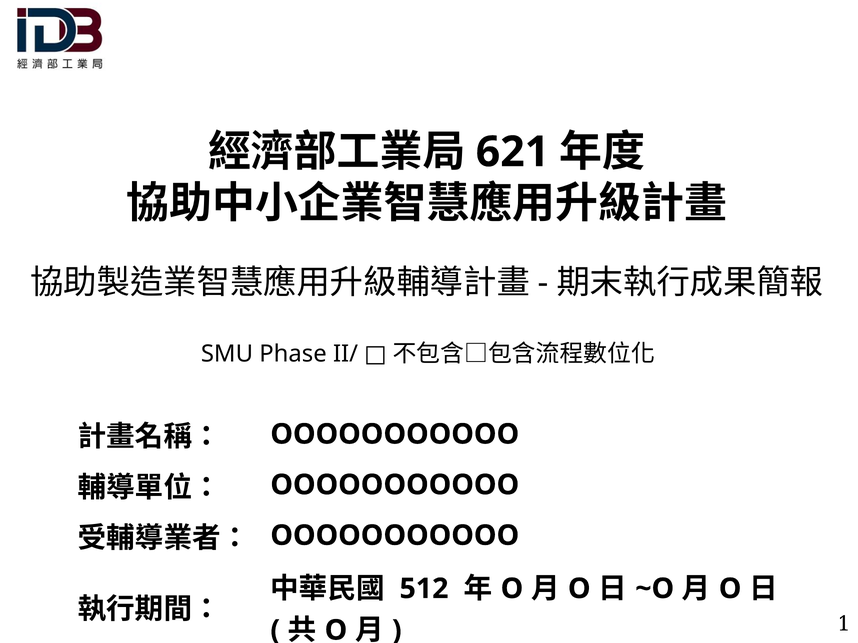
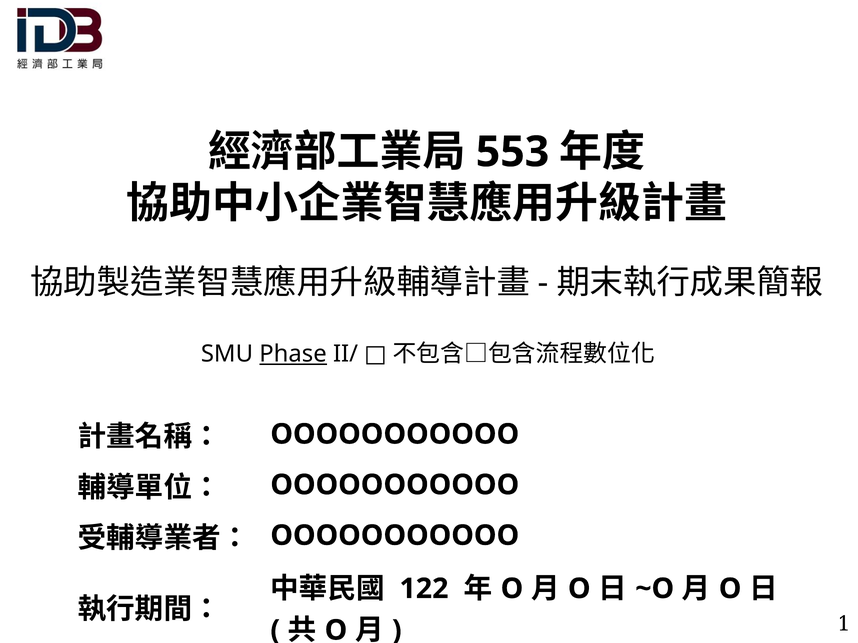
621: 621 -> 553 (512, 152)
Phase underline: none -> present (293, 354)
512: 512 -> 122 (424, 589)
